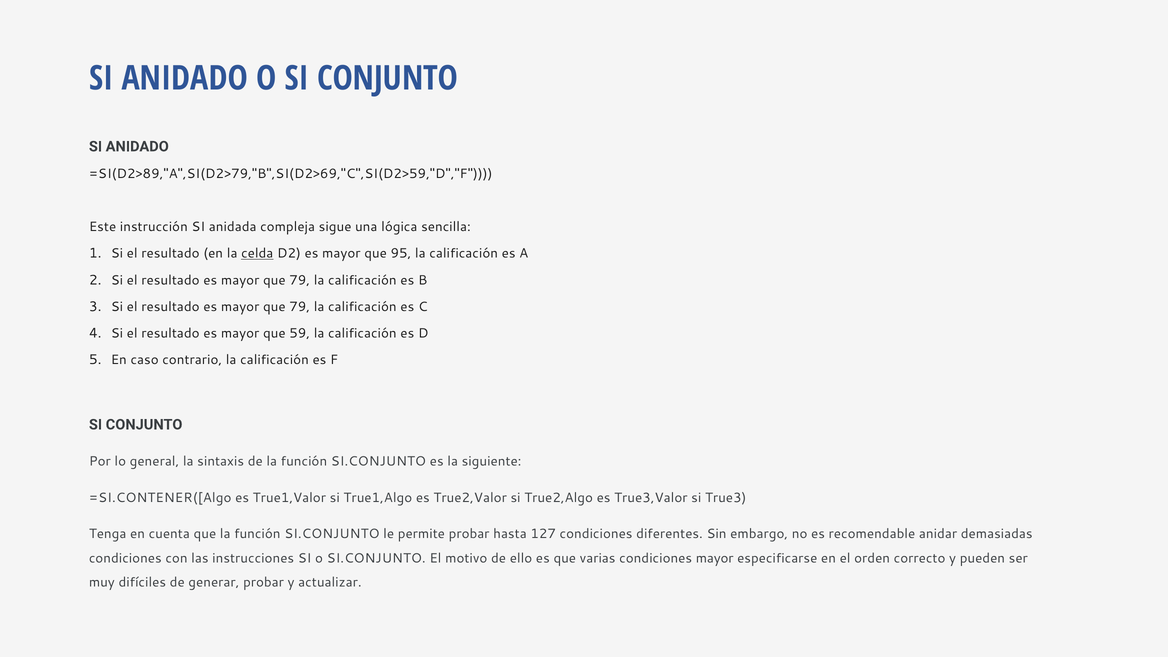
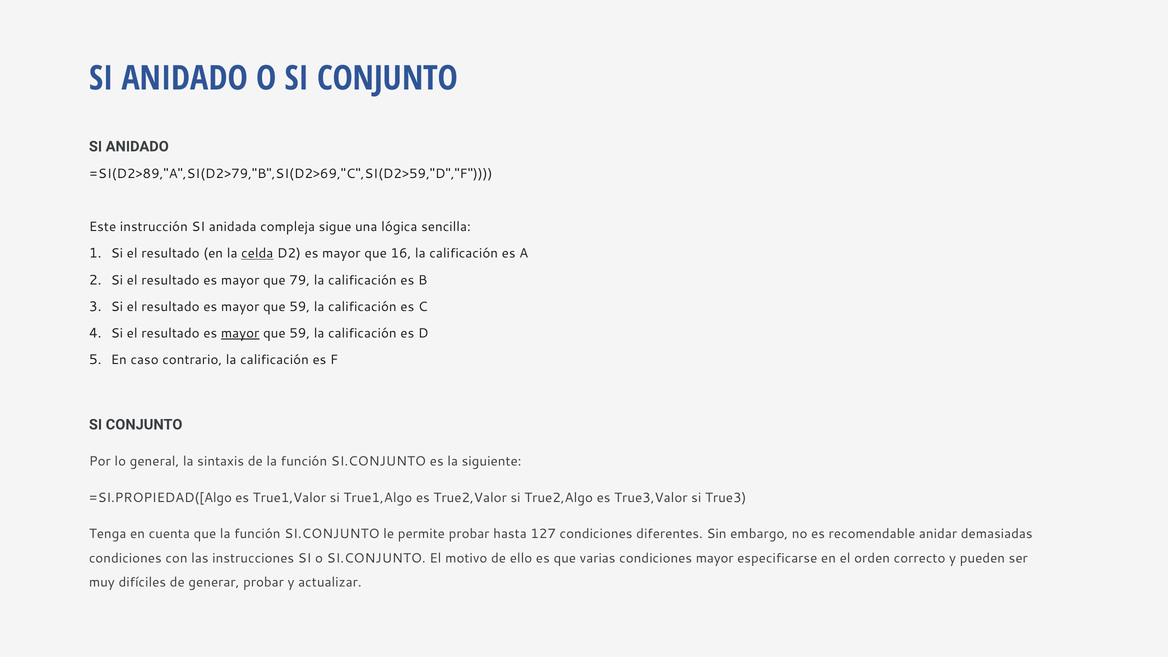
95: 95 -> 16 (401, 253)
79: 79 -> 59 (300, 307)
mayor underline: none -> present (240, 333)
=SI.CONTENER([Algo: =SI.CONTENER([Algo -> =SI.PROPIEDAD([Algo (160, 498)
